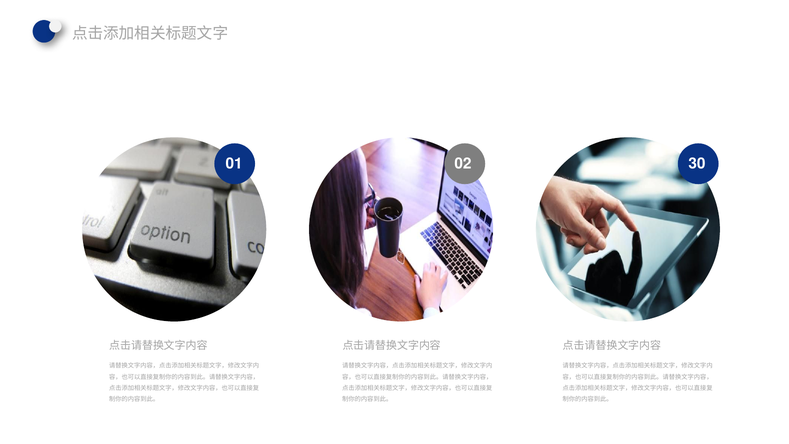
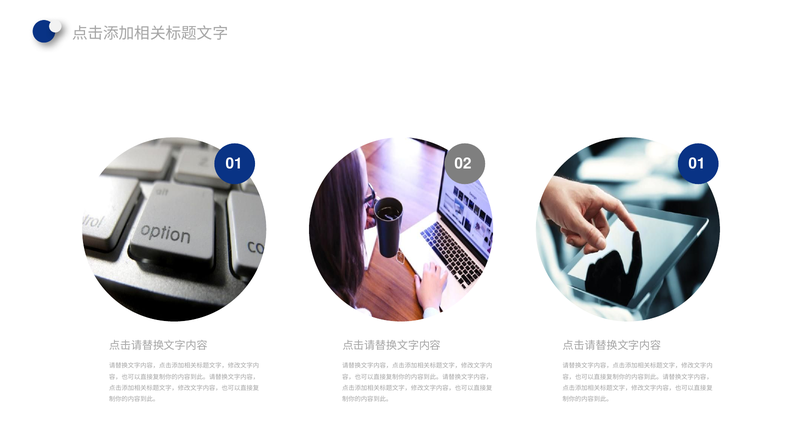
02 30: 30 -> 01 (697, 164)
